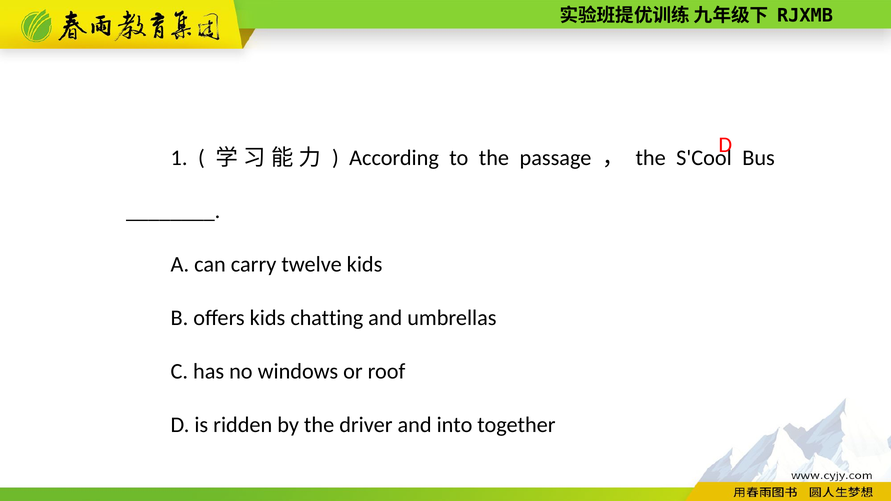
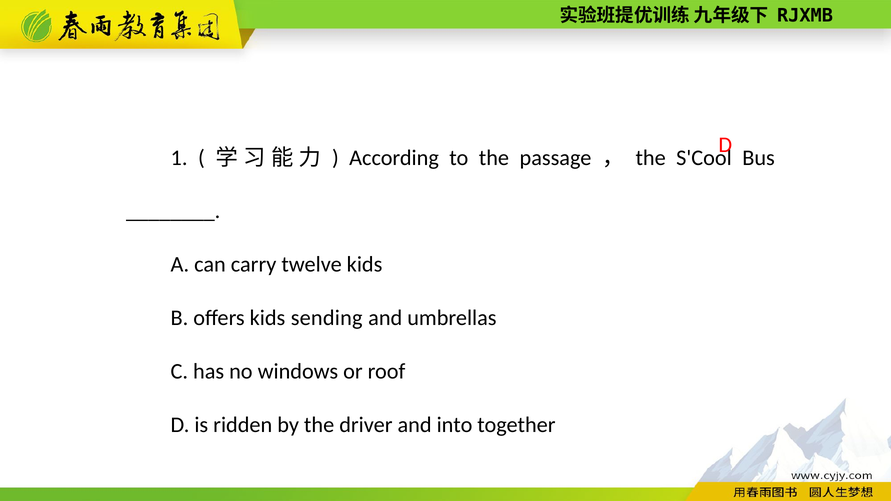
chatting: chatting -> sending (327, 318)
